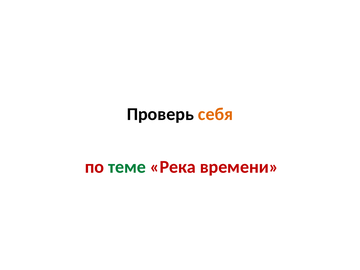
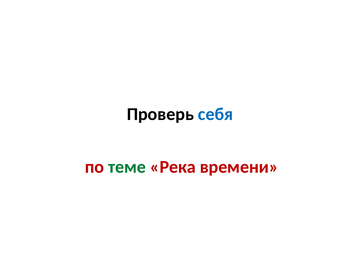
себя colour: orange -> blue (216, 114)
